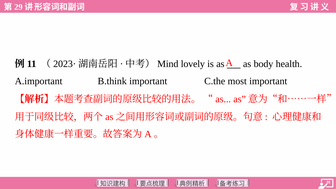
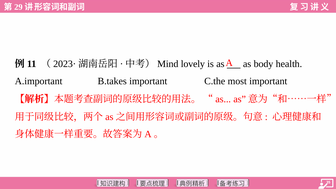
B.think: B.think -> B.takes (112, 81)
